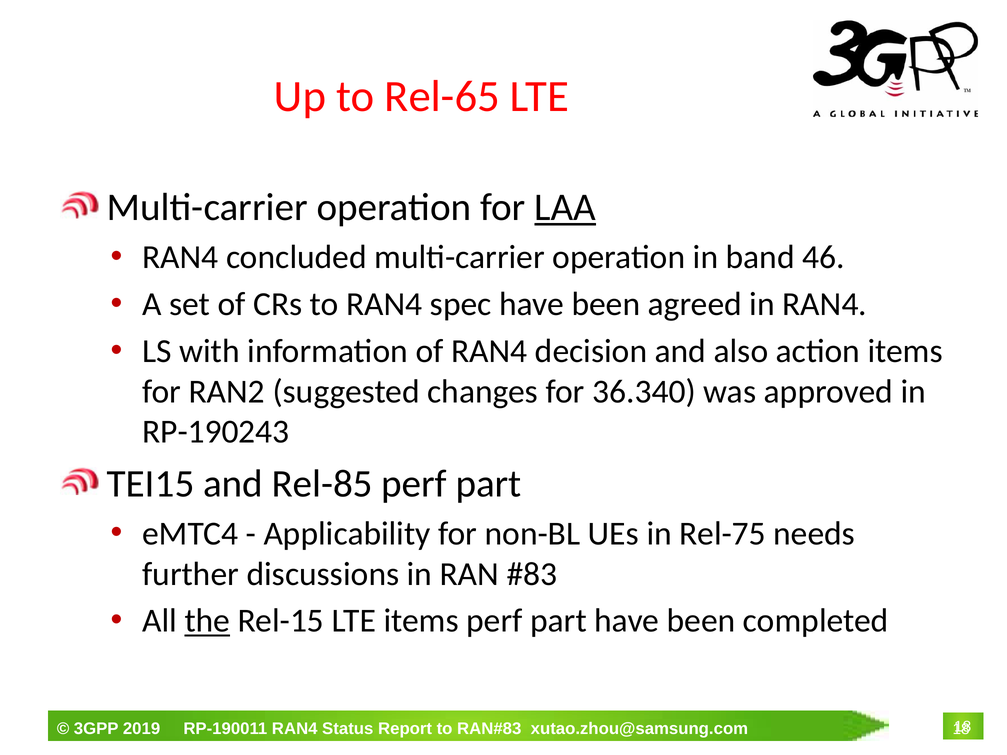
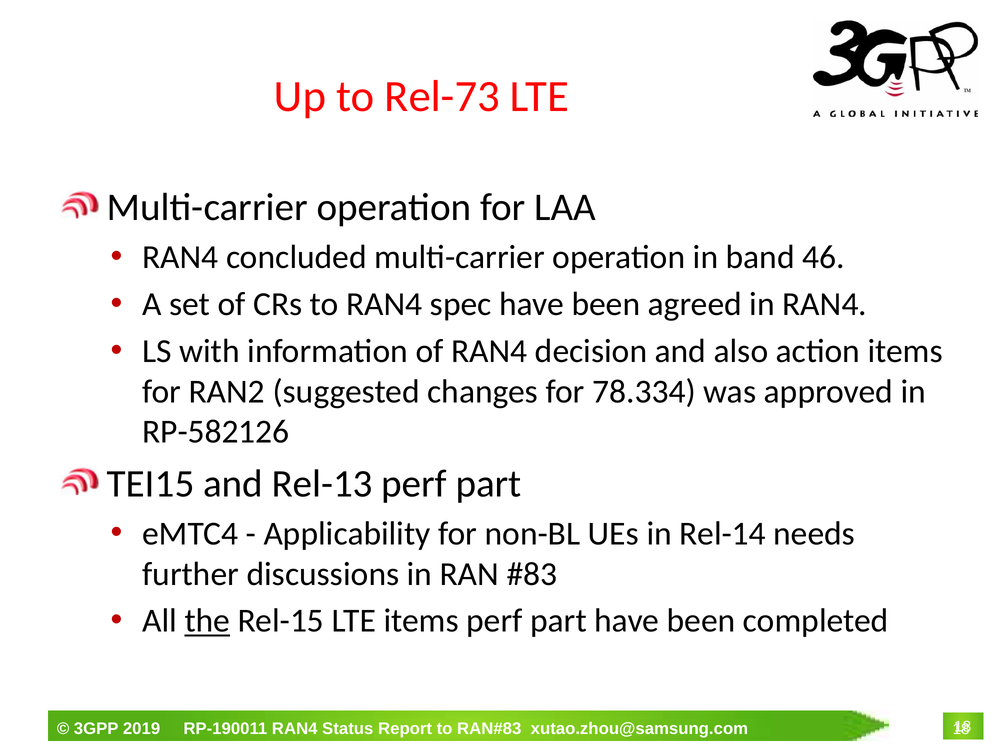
Rel-65: Rel-65 -> Rel-73 (442, 96)
LAA underline: present -> none (565, 208)
36.340: 36.340 -> 78.334 (644, 392)
RP-190243: RP-190243 -> RP-582126 (216, 432)
Rel-85: Rel-85 -> Rel-13 (322, 484)
Rel-75: Rel-75 -> Rel-14 (723, 534)
